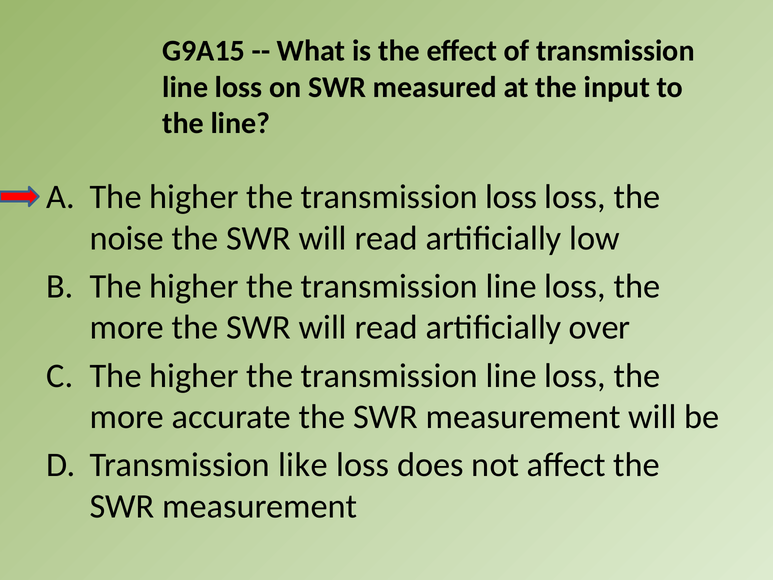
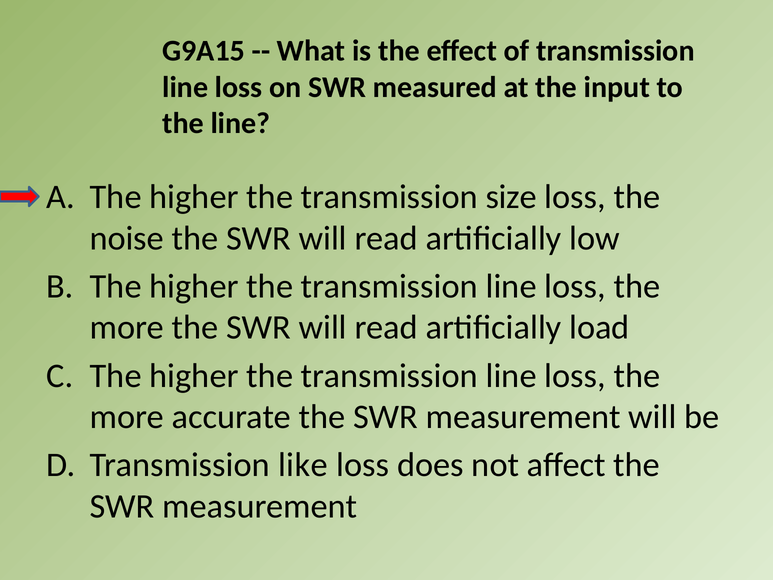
transmission loss: loss -> size (511, 197)
over: over -> load (599, 327)
